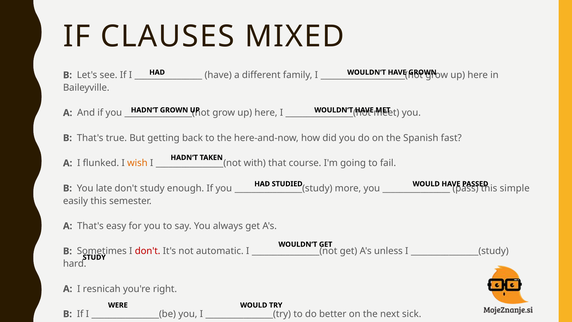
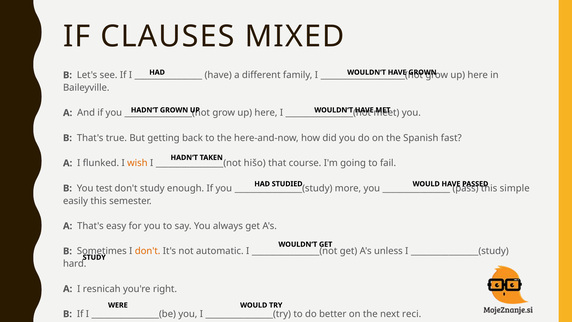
with: with -> hišo (255, 163)
late: late -> test (104, 188)
don't colour: red -> orange (148, 251)
sick: sick -> reci (412, 314)
